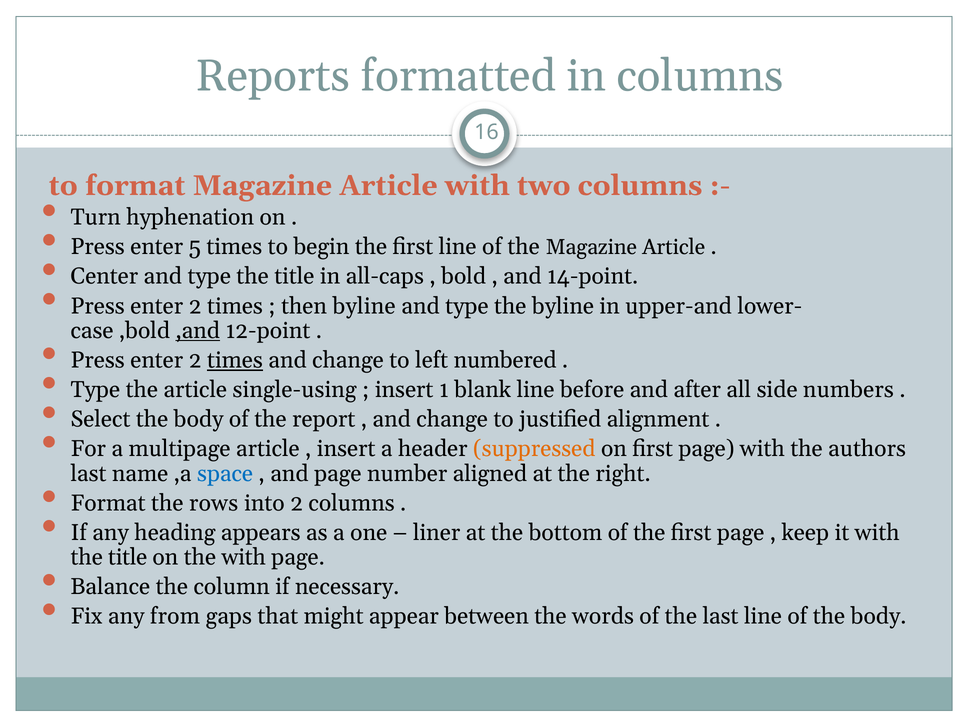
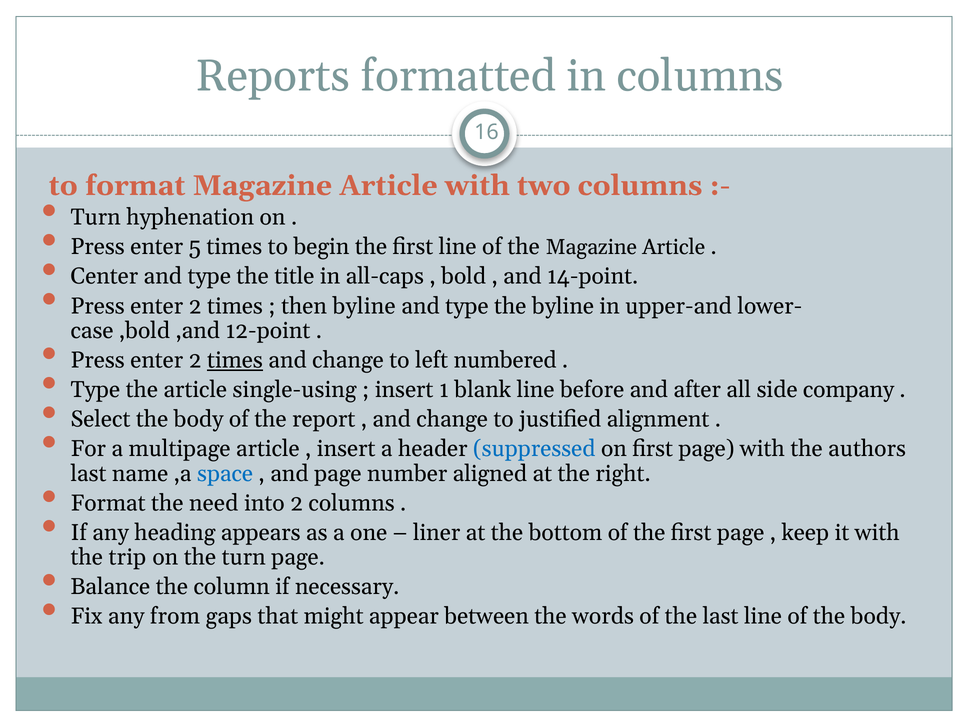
,and underline: present -> none (198, 331)
numbers: numbers -> company (849, 390)
suppressed colour: orange -> blue (534, 449)
rows: rows -> need (214, 503)
title: title -> trip (127, 557)
the with: with -> turn (244, 557)
